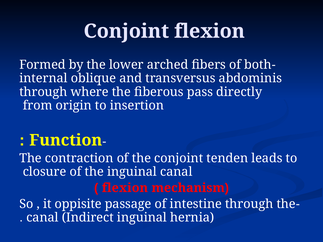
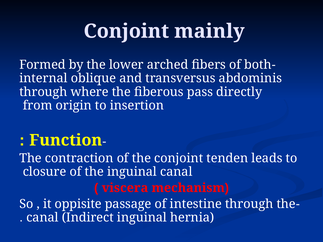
Conjoint flexion: flexion -> mainly (209, 31)
flexion: flexion -> viscera (125, 188)
